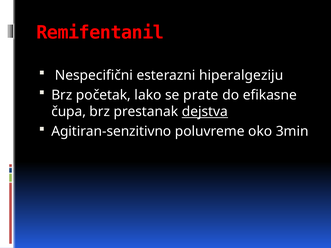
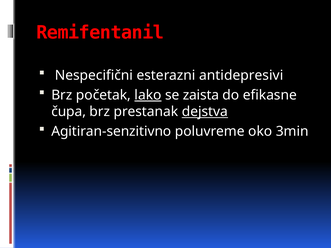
hiperalgeziju: hiperalgeziju -> antidepresivi (241, 75)
lako underline: none -> present (148, 95)
prate: prate -> zaista (201, 95)
